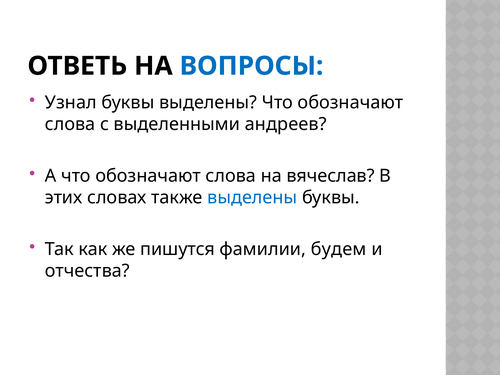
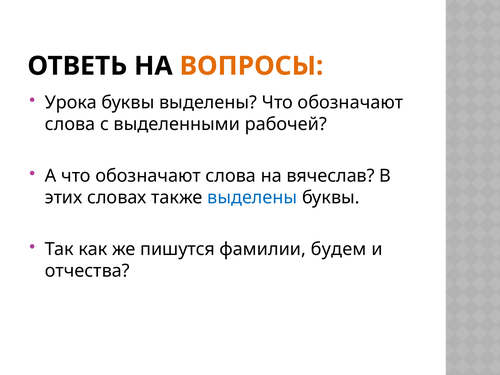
ВОПРОСЫ colour: blue -> orange (251, 66)
Узнал: Узнал -> Урока (71, 103)
андреев: андреев -> рабочей (286, 124)
